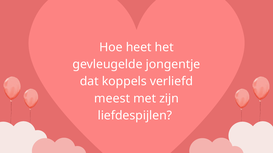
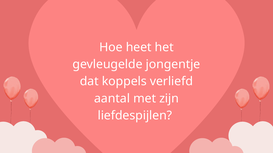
meest: meest -> aantal (112, 99)
